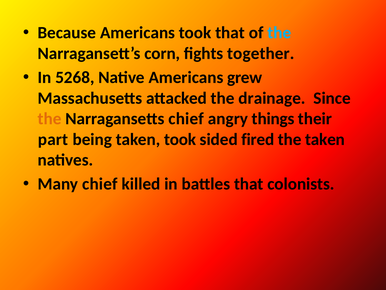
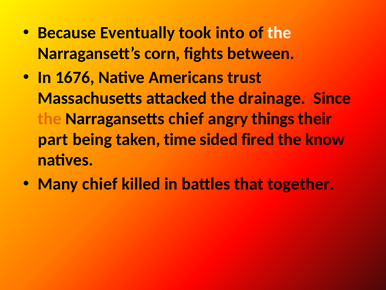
Because Americans: Americans -> Eventually (138, 33)
took that: that -> into (230, 33)
the colour: light blue -> white (279, 33)
together: together -> between (261, 53)
5268: 5268 -> 1676 (75, 77)
grew: grew -> trust (244, 77)
taken took: took -> time (180, 139)
the taken: taken -> know (325, 139)
colonists: colonists -> together (301, 184)
